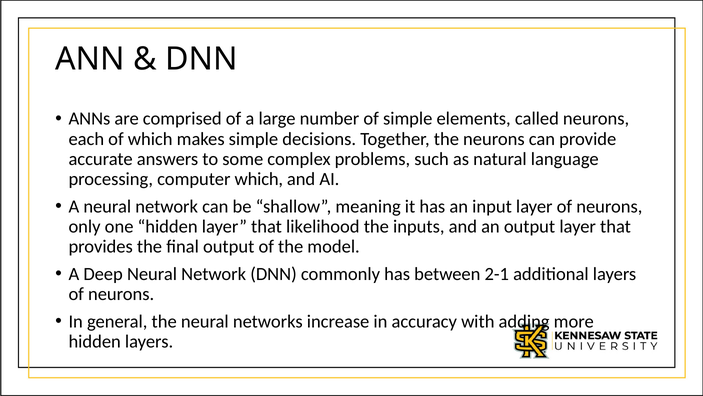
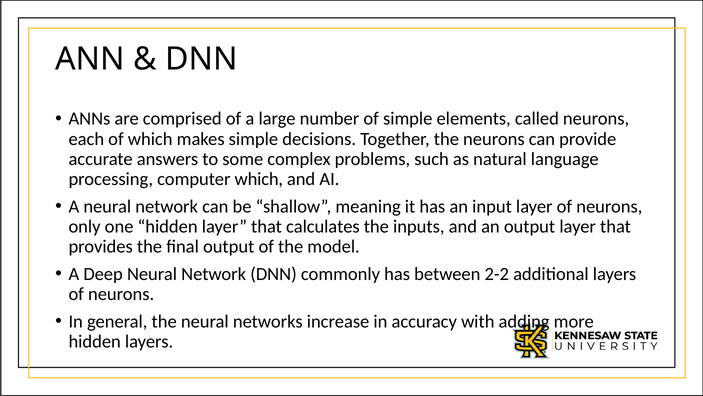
likelihood: likelihood -> calculates (323, 226)
2-1: 2-1 -> 2-2 (497, 274)
